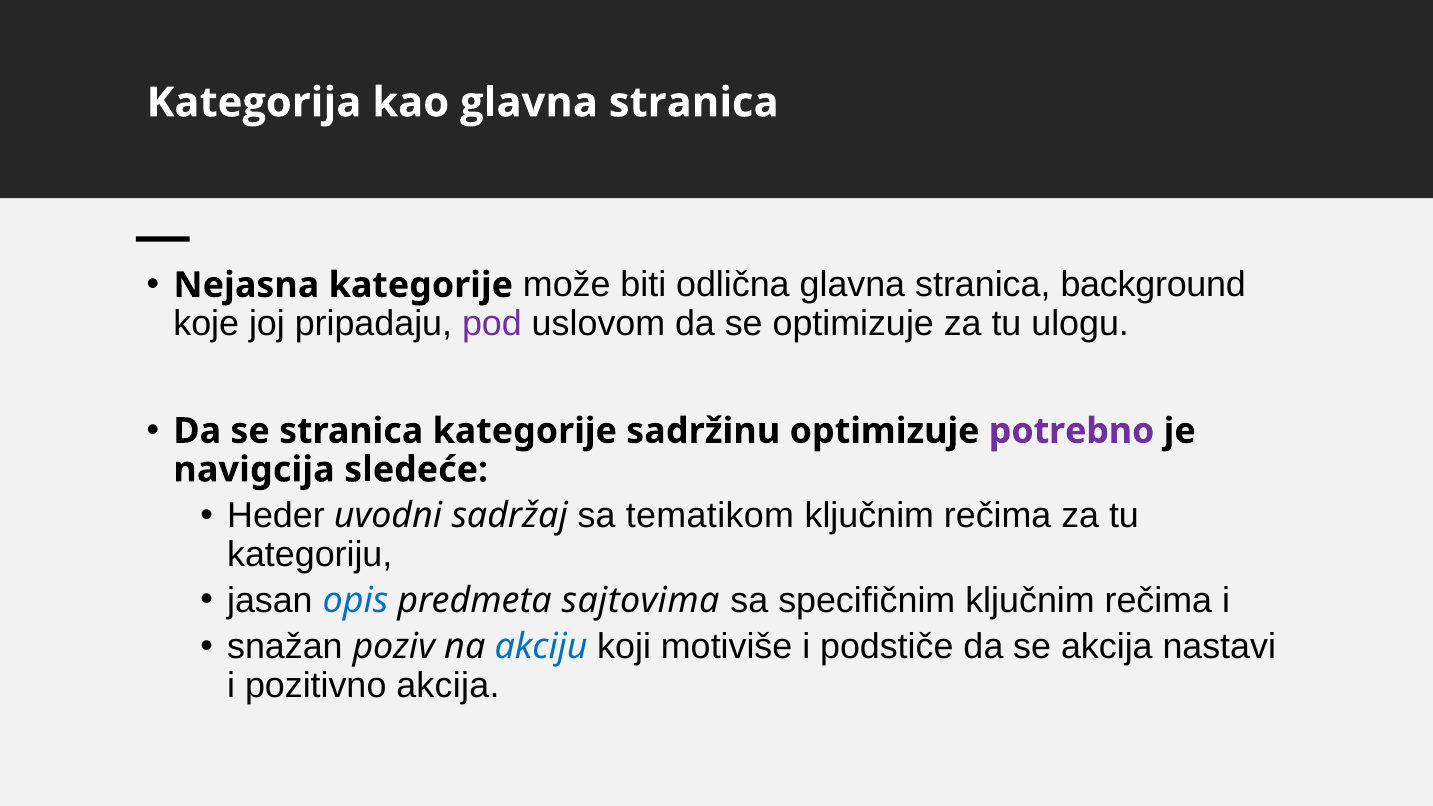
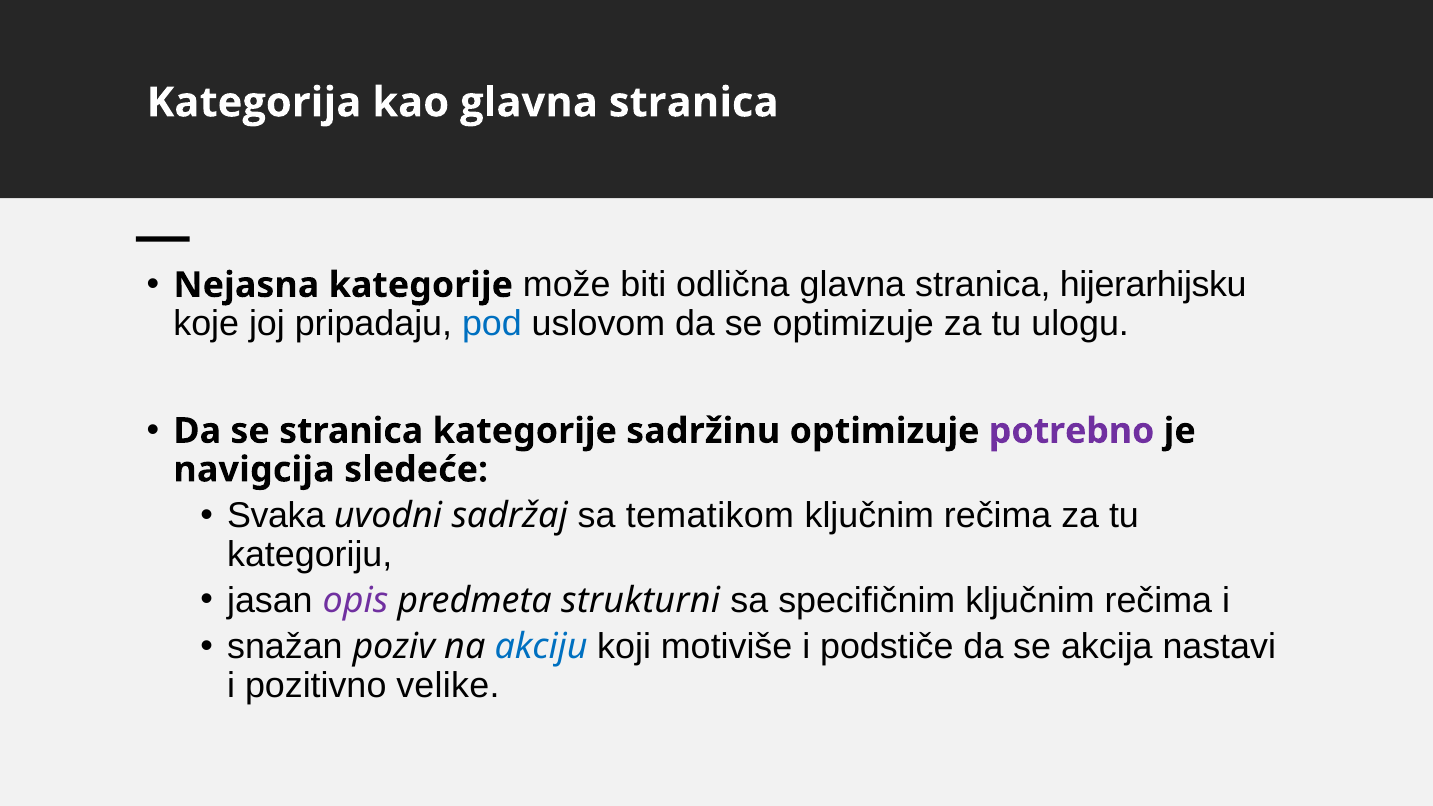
background: background -> hijerarhijsku (1153, 285)
pod colour: purple -> blue (492, 324)
Heder: Heder -> Svaka (276, 516)
opis colour: blue -> purple (355, 601)
sajtovima: sajtovima -> strukturni (641, 601)
pozitivno akcija: akcija -> velike (448, 685)
